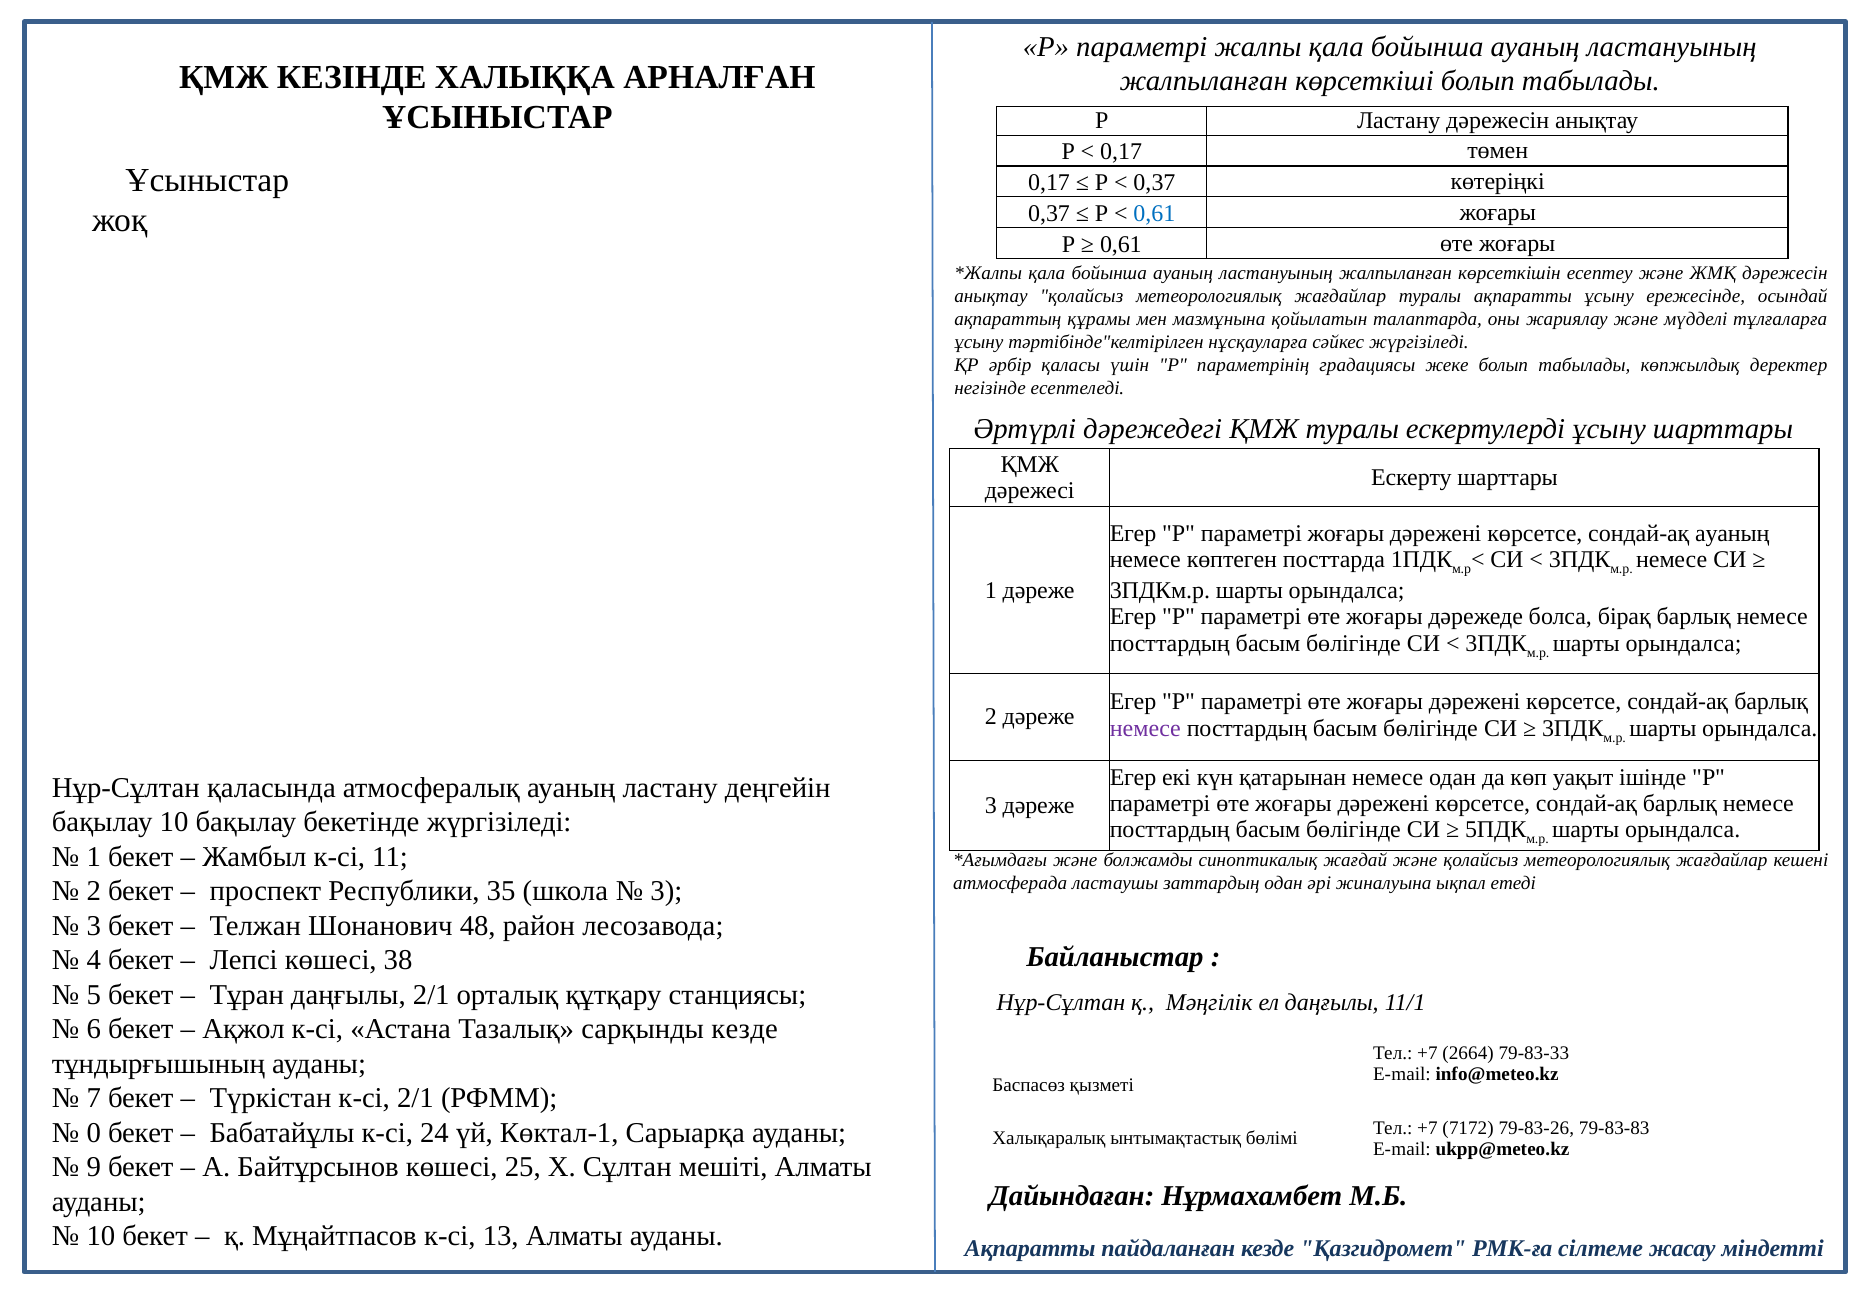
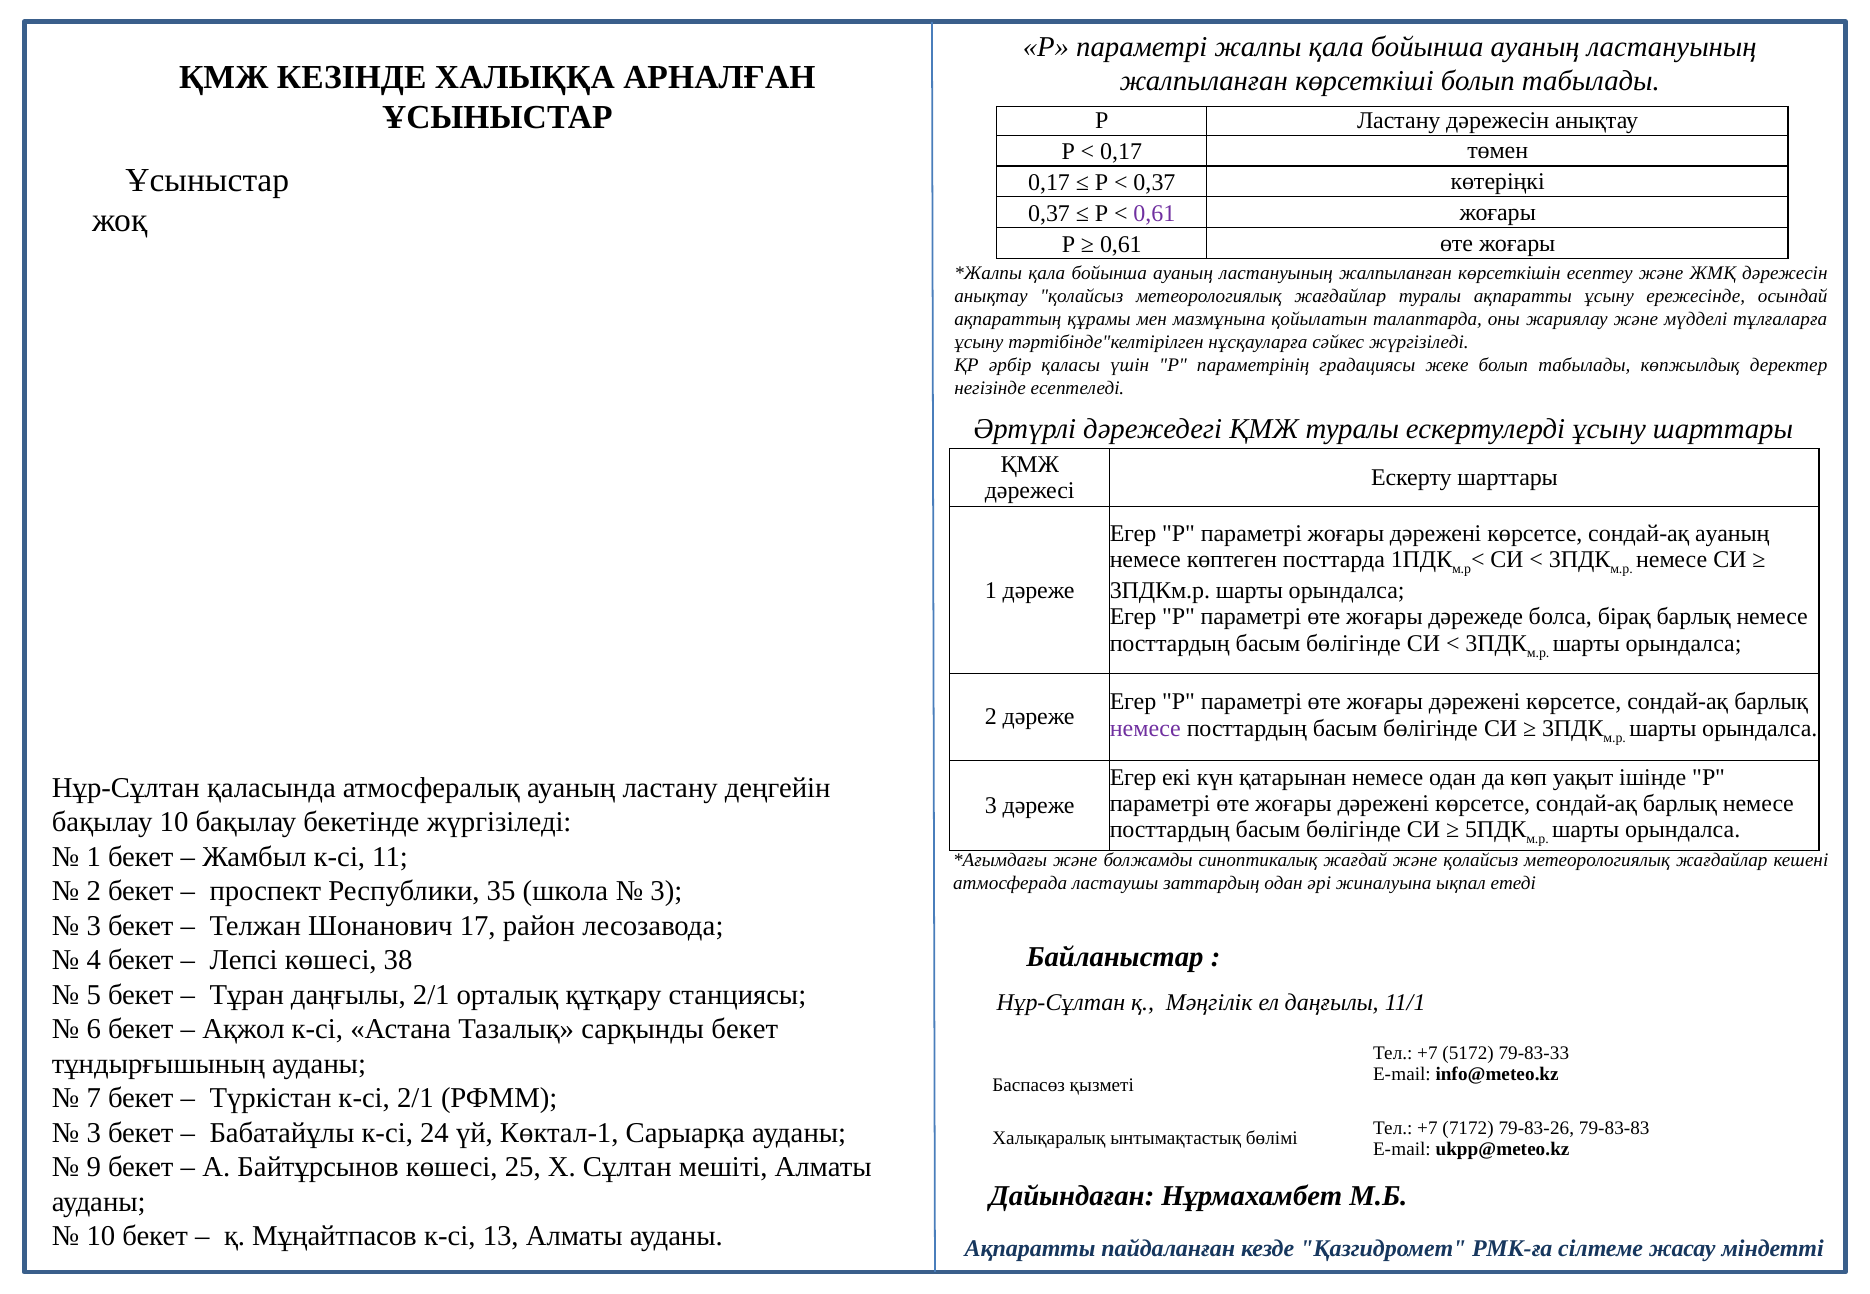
0,61 colour: blue -> purple (1154, 213)
48: 48 -> 17 (478, 926)
сарқынды кезде: кезде -> бекет (745, 1030)
2664: 2664 -> 5172 (1468, 1054)
0: 0 -> 3 (94, 1133)
